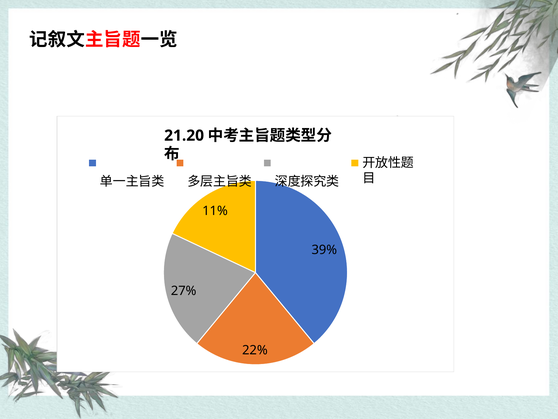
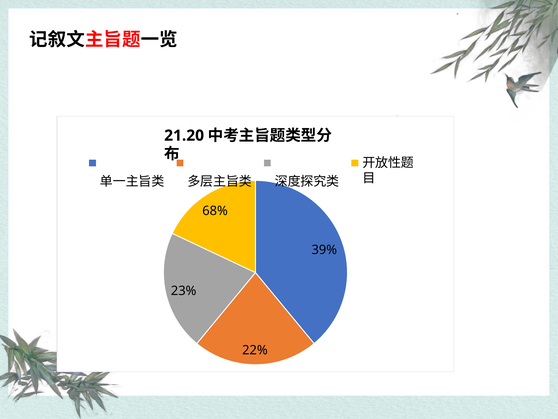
11%: 11% -> 68% (215, 211)
27%: 27% -> 23% (184, 291)
